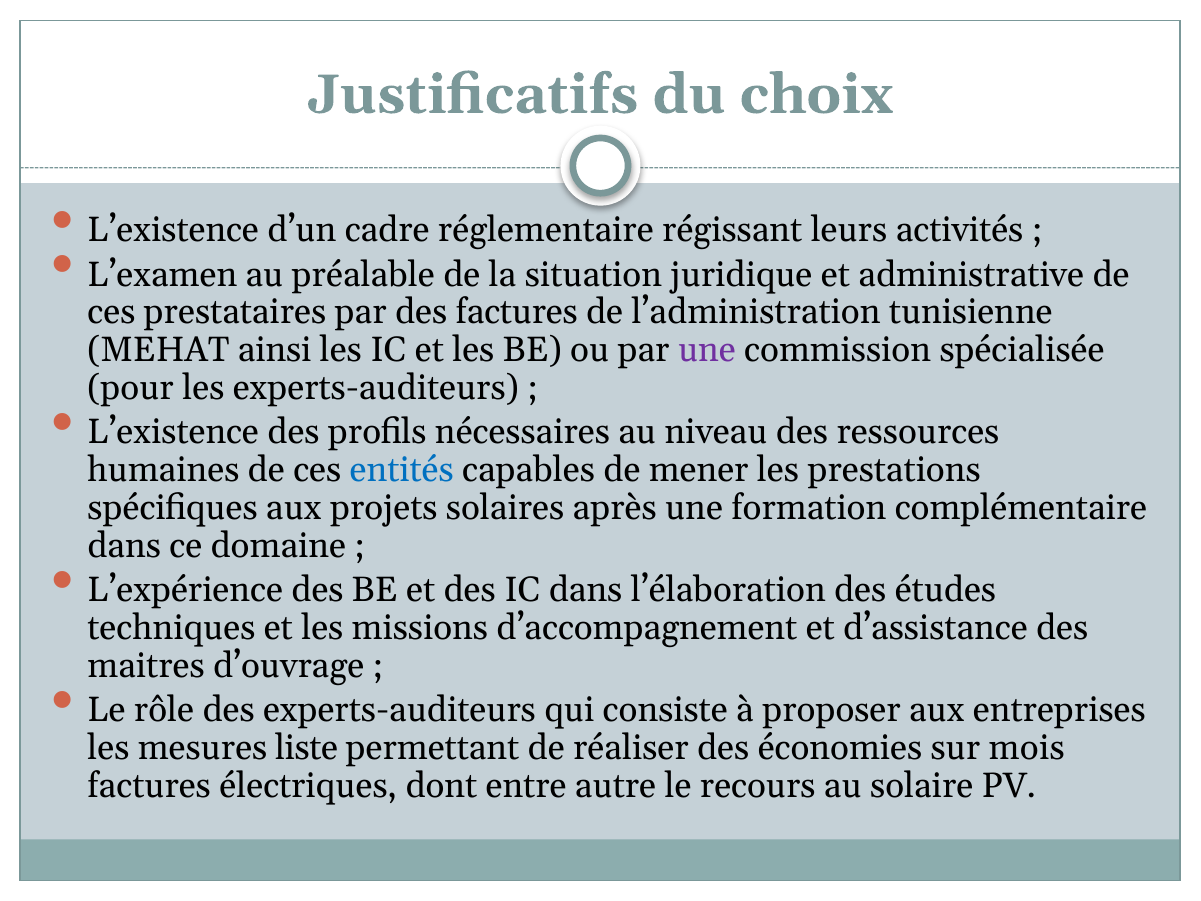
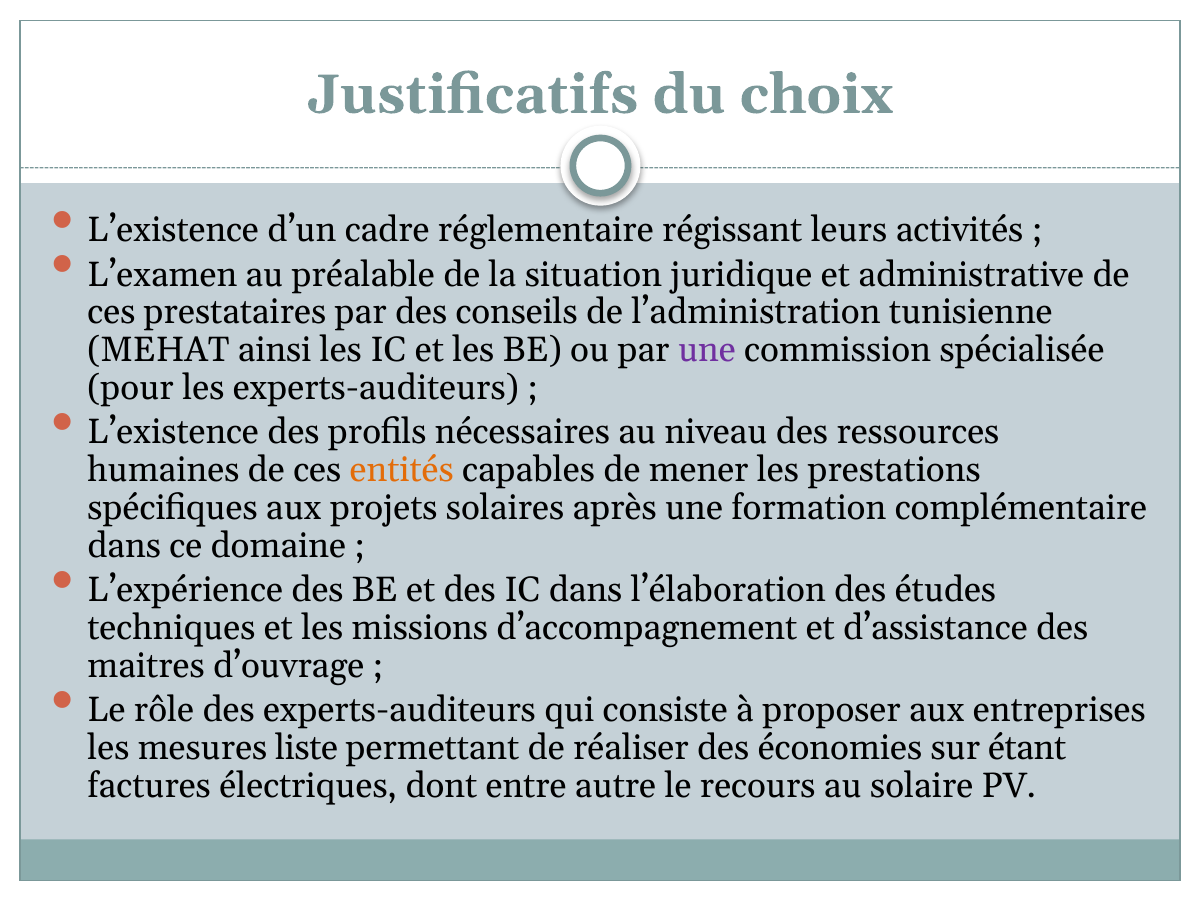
des factures: factures -> conseils (517, 312)
entités colour: blue -> orange (402, 470)
mois: mois -> étant (1027, 748)
